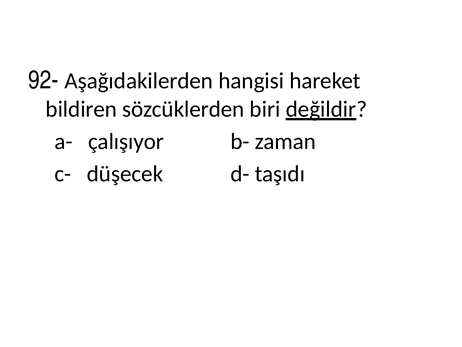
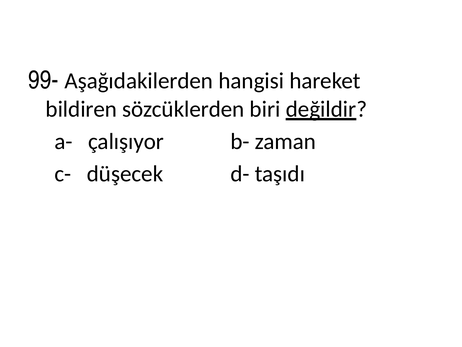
92-: 92- -> 99- (43, 80)
